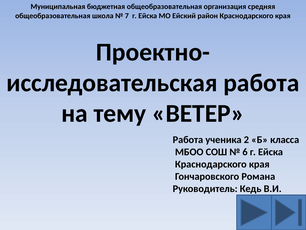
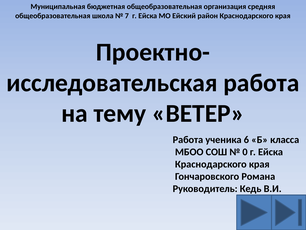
2: 2 -> 6 (246, 139)
6: 6 -> 0 (245, 152)
